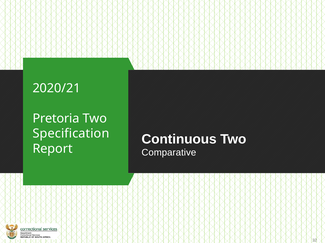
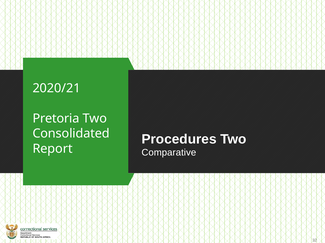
Specification: Specification -> Consolidated (71, 134)
Continuous: Continuous -> Procedures (179, 140)
